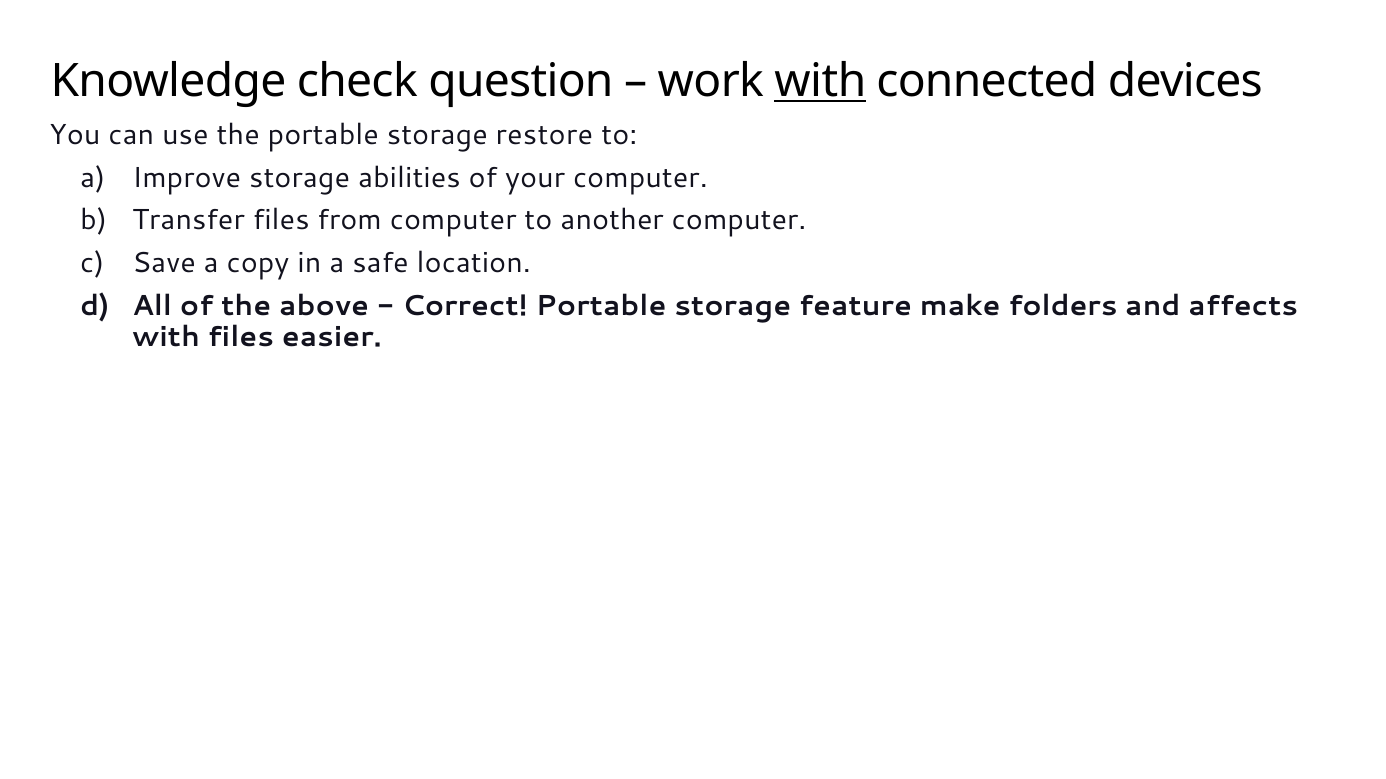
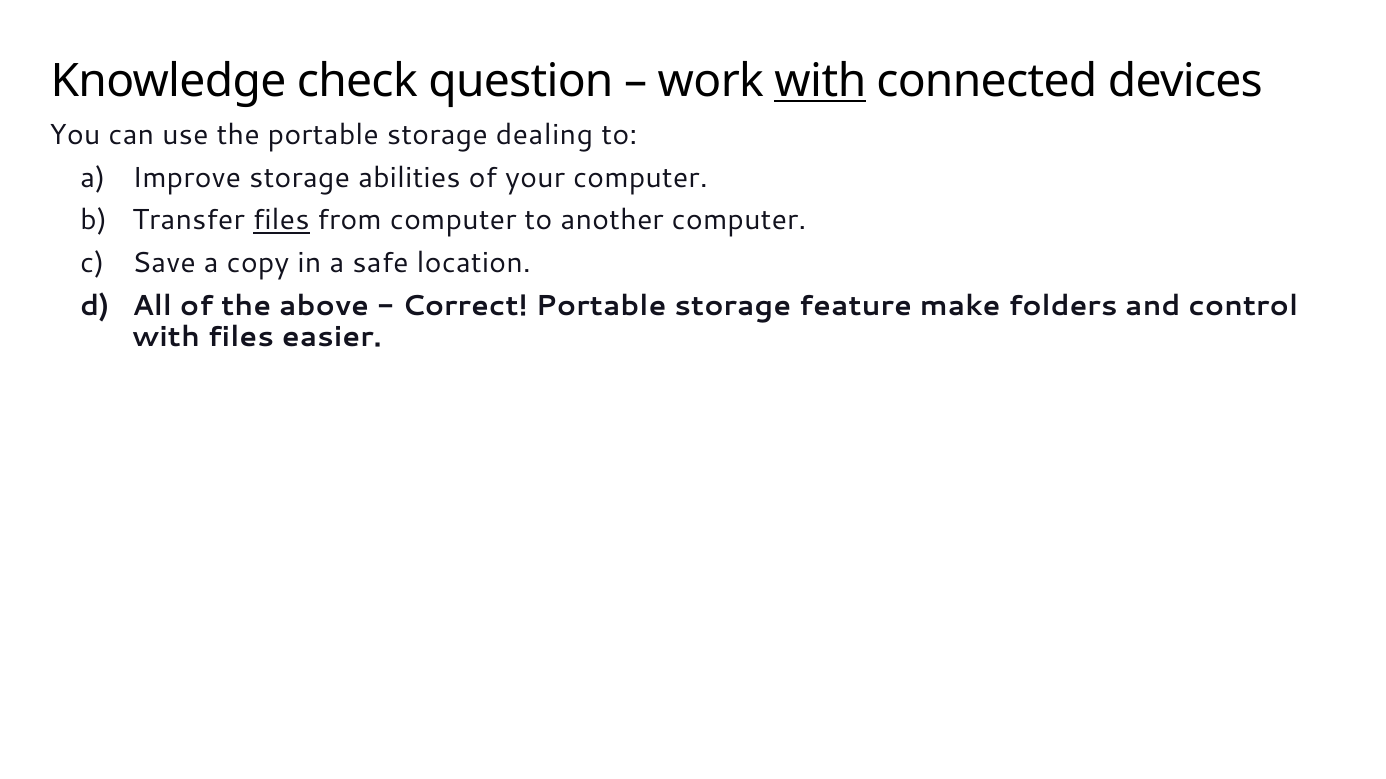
restore: restore -> dealing (544, 135)
files underline: none -> present (281, 221)
affects: affects -> control (1243, 306)
